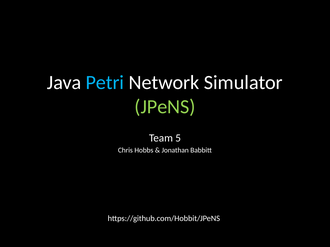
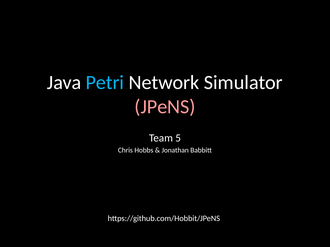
JPeNS colour: light green -> pink (165, 107)
